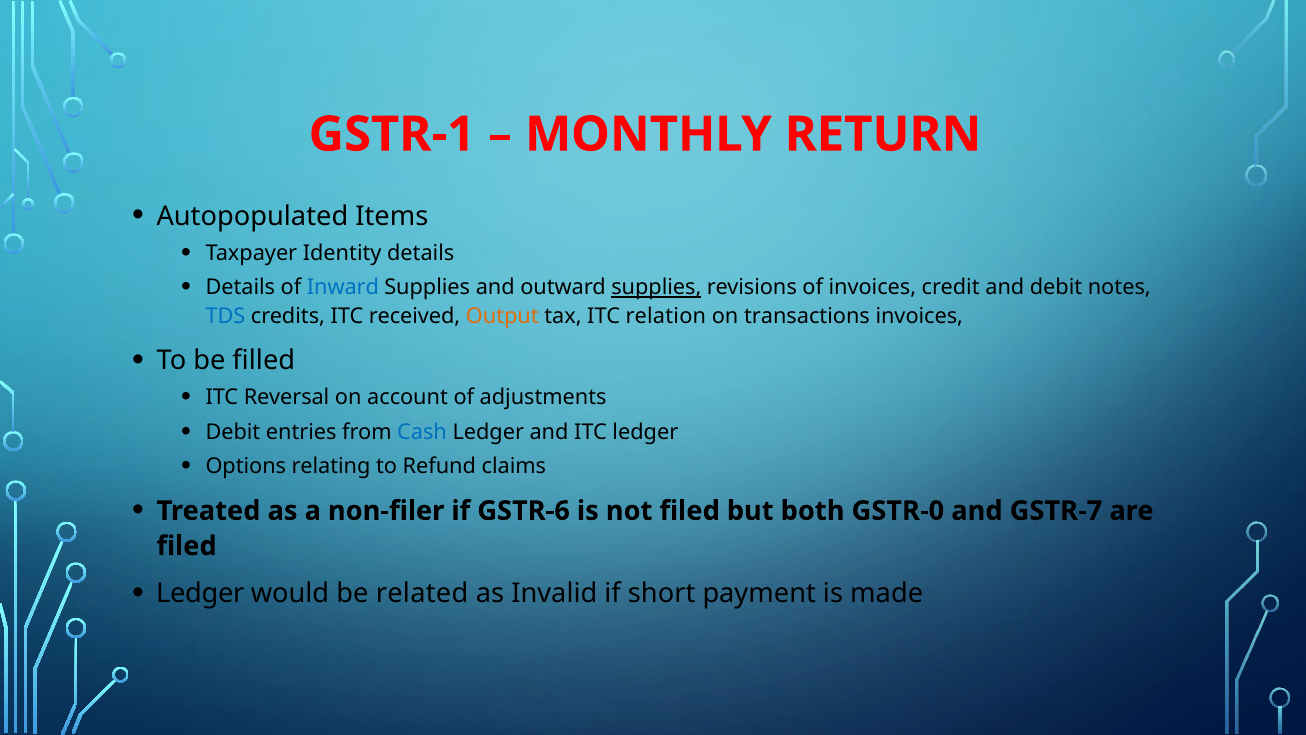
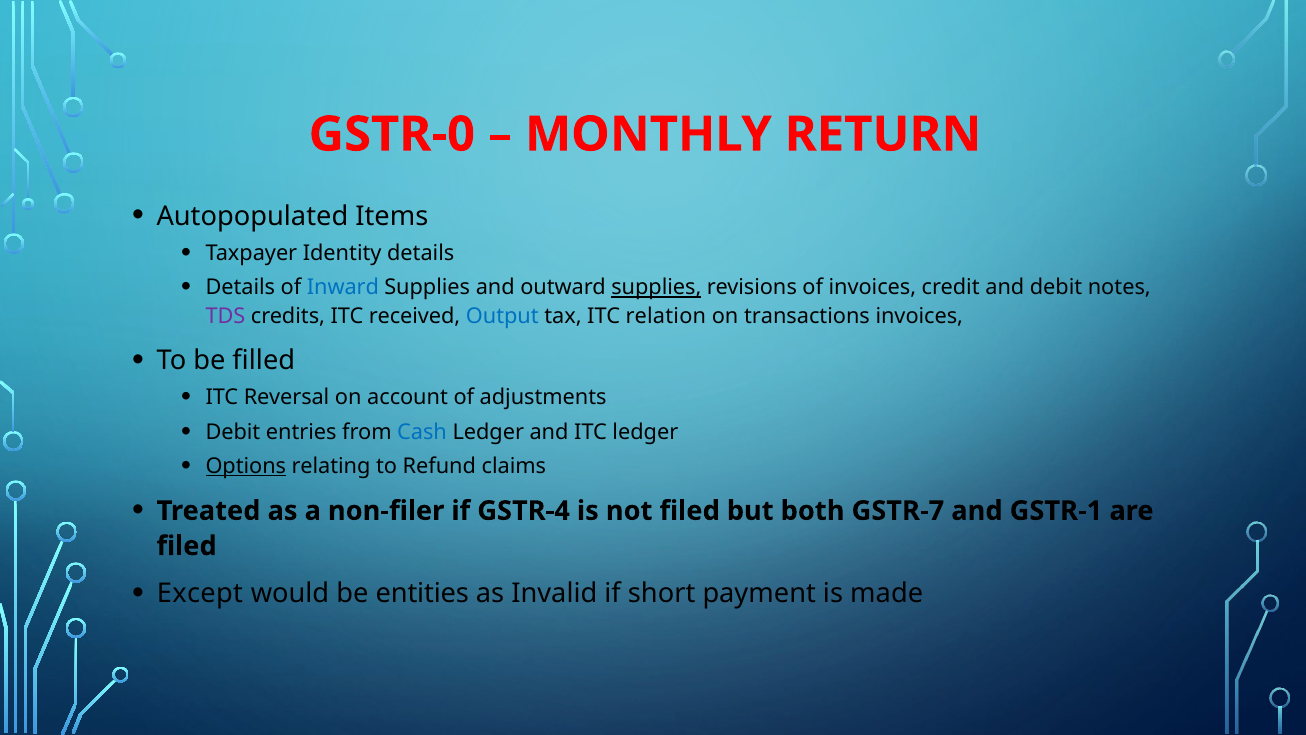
GSTR-1: GSTR-1 -> GSTR-0 (392, 134)
TDS colour: blue -> purple (225, 316)
Output colour: orange -> blue (502, 316)
Options underline: none -> present (246, 466)
GSTR-6: GSTR-6 -> GSTR-4 (524, 511)
GSTR-0: GSTR-0 -> GSTR-7 (898, 511)
GSTR-7: GSTR-7 -> GSTR-1 (1056, 511)
Ledger: Ledger -> Except (200, 593)
related: related -> entities (422, 593)
